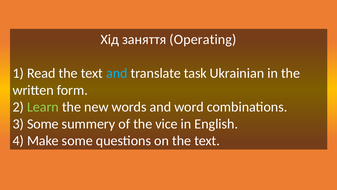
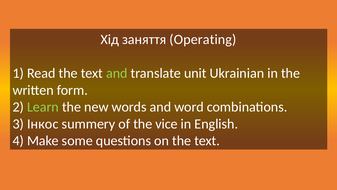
and colour: light blue -> light green (117, 73)
task: task -> unit (195, 73)
3 Some: Some -> Інкос (43, 124)
